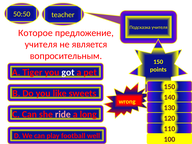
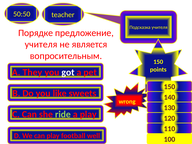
Которое: Которое -> Порядке (36, 33)
Tiger: Tiger -> They (32, 72)
ride colour: pink -> light green (63, 114)
a long: long -> play (88, 114)
